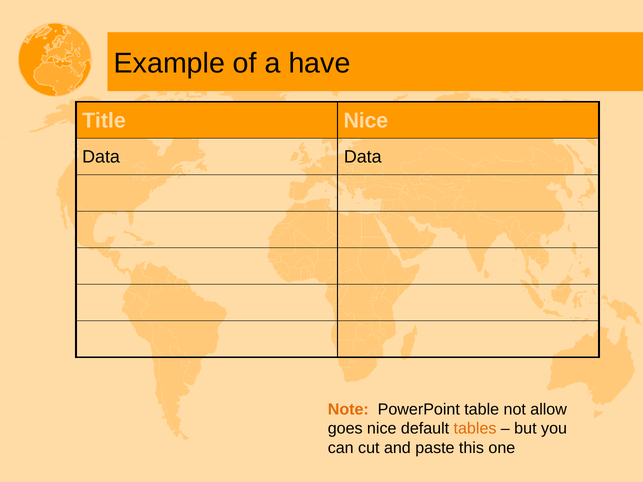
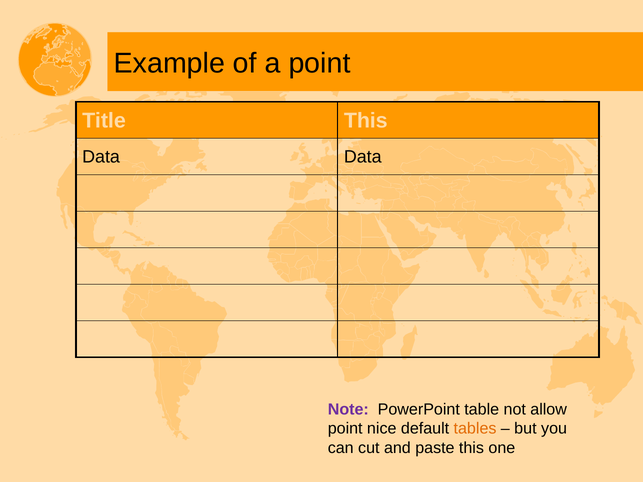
a have: have -> point (320, 64)
Title Nice: Nice -> This (366, 121)
Note colour: orange -> purple (348, 409)
goes: goes -> point (345, 429)
